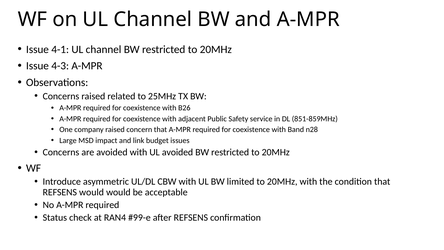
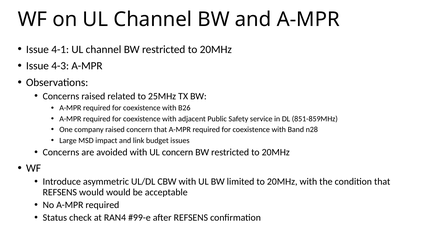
UL avoided: avoided -> concern (178, 152)
